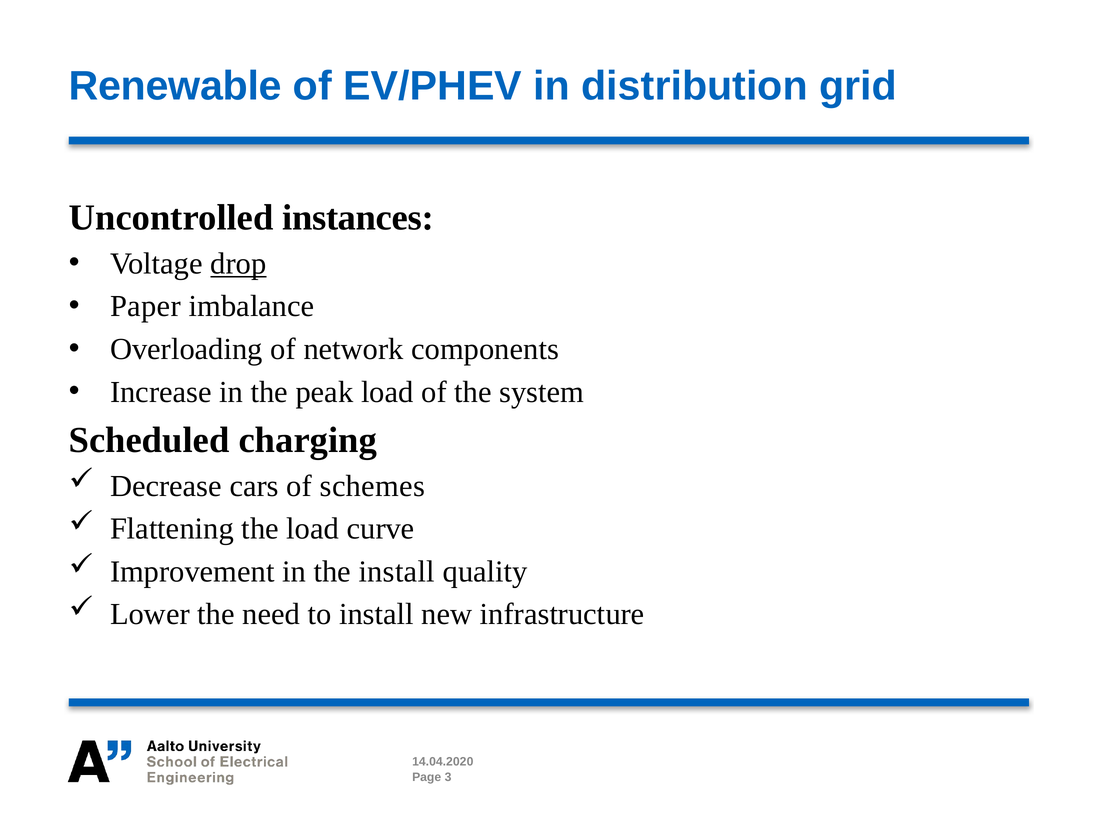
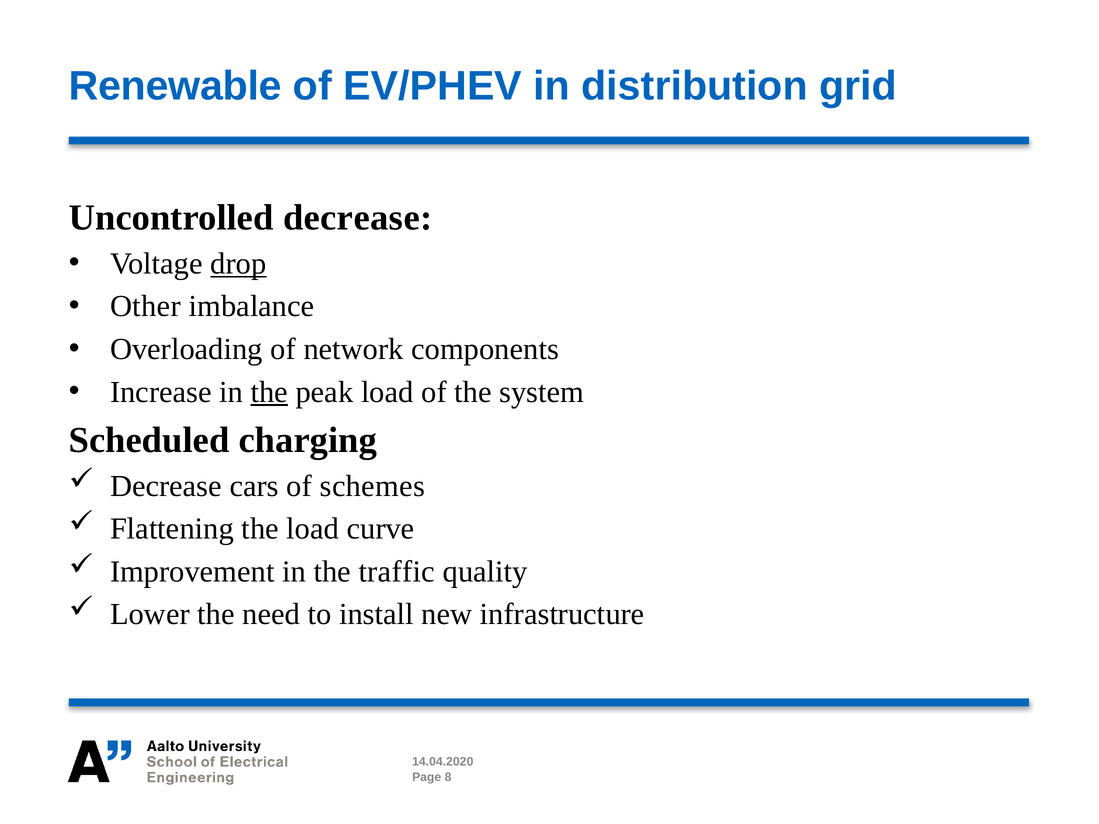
Uncontrolled instances: instances -> decrease (358, 218)
Paper: Paper -> Other (145, 307)
the underline: none -> present (269, 392)
the install: install -> traffic (397, 572)
3: 3 -> 8 (448, 778)
